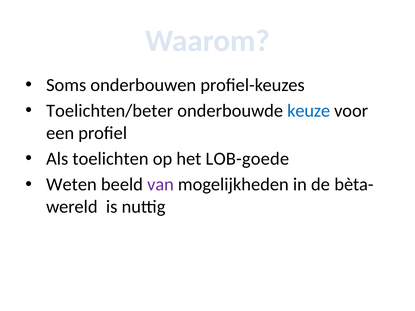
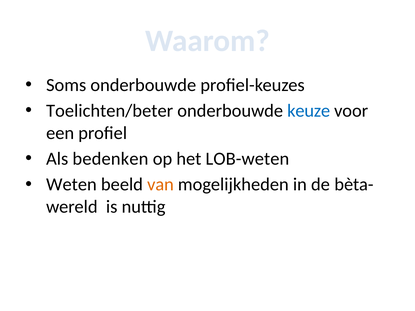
Soms onderbouwen: onderbouwen -> onderbouwde (143, 85)
toelichten: toelichten -> bedenken (110, 159)
LOB-goede: LOB-goede -> LOB-weten (247, 159)
van colour: purple -> orange (160, 185)
